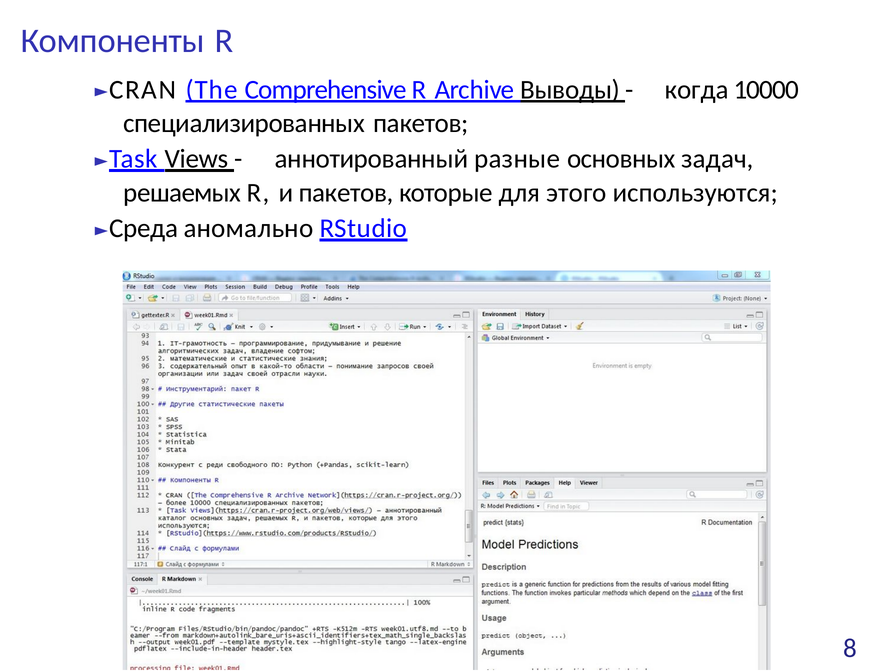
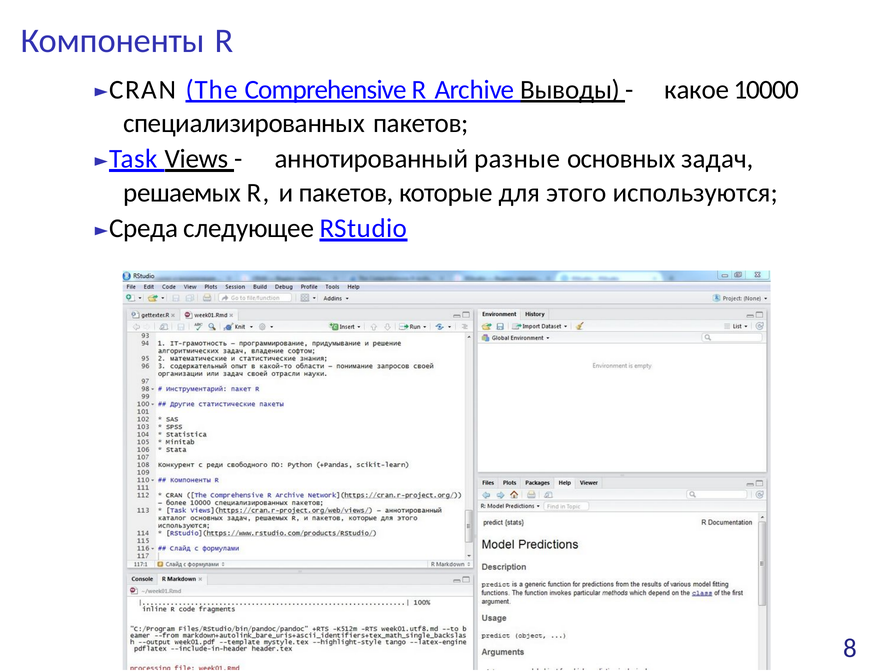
когда: когда -> какое (697, 90)
аномально: аномально -> следующее (249, 228)
